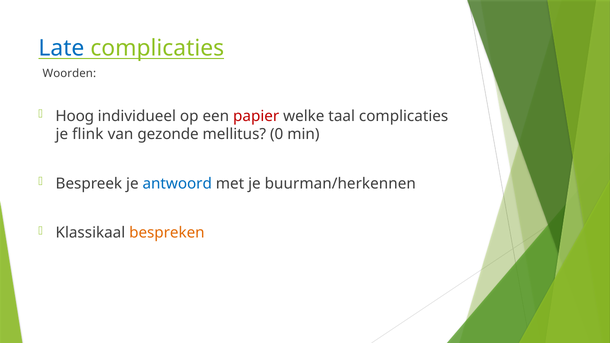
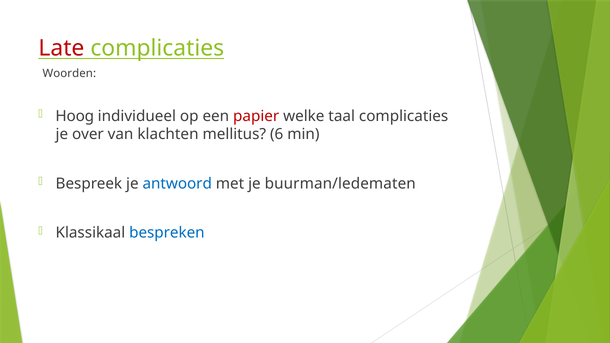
Late colour: blue -> red (61, 48)
flink: flink -> over (88, 134)
gezonde: gezonde -> klachten (168, 134)
0: 0 -> 6 (277, 134)
buurman/herkennen: buurman/herkennen -> buurman/ledematen (340, 184)
bespreken colour: orange -> blue (167, 233)
